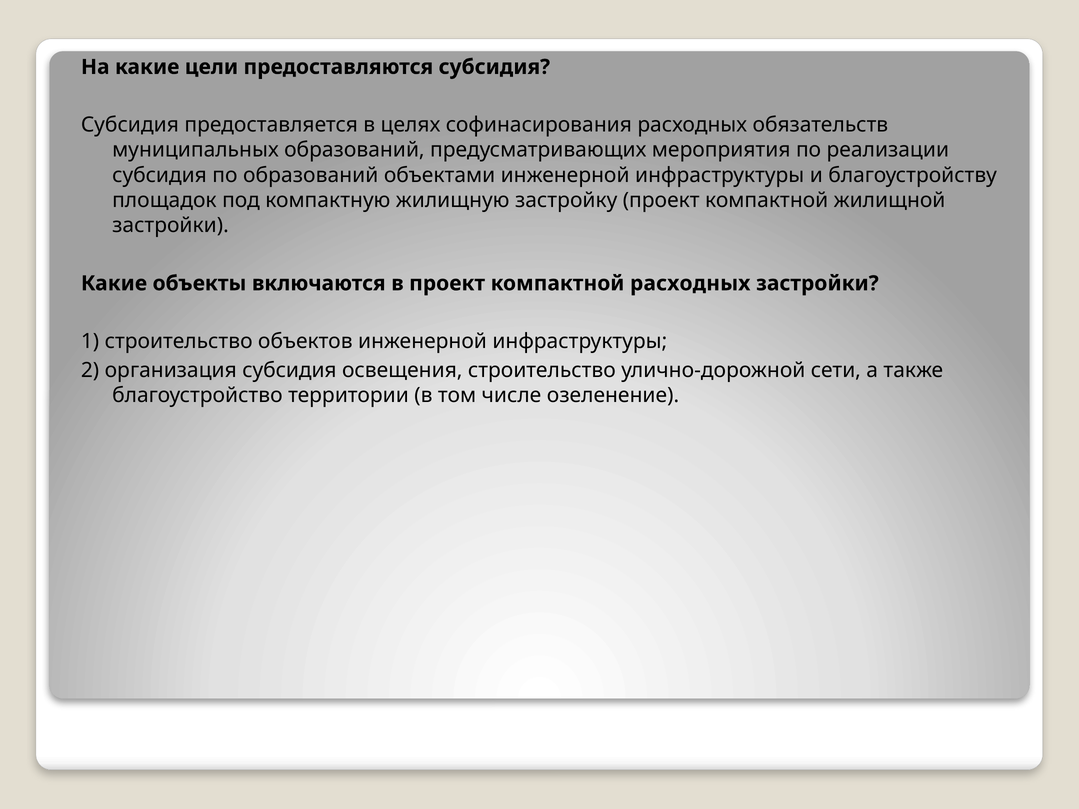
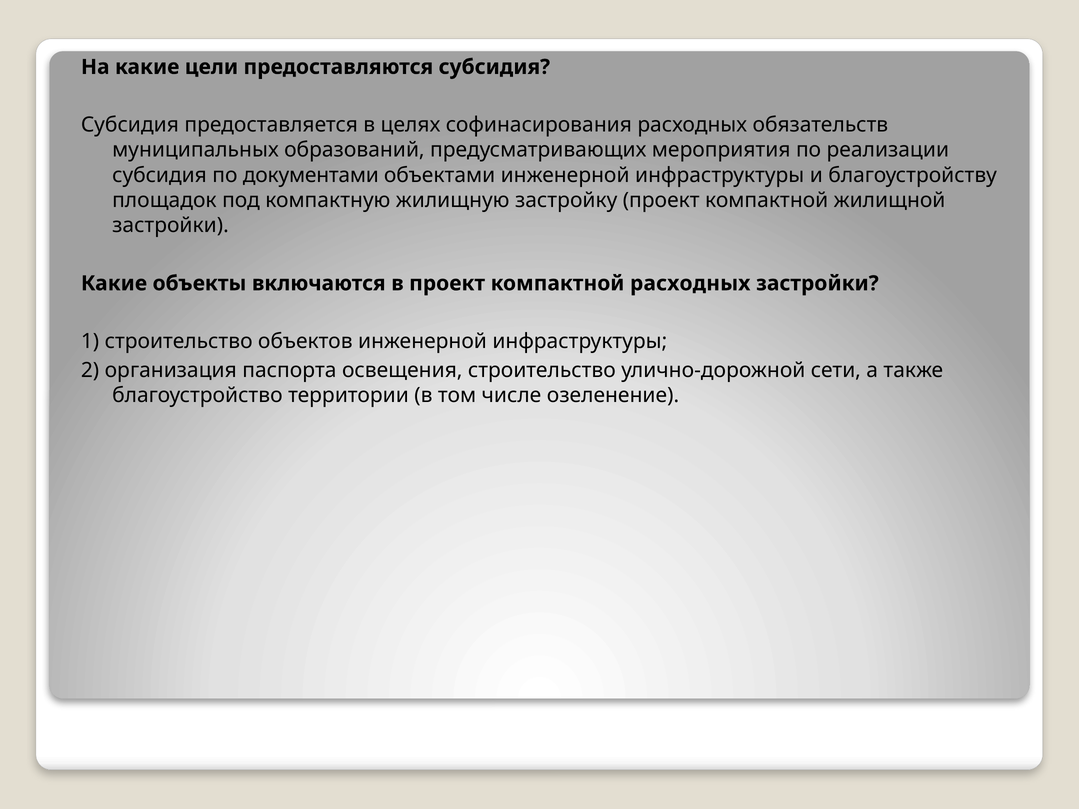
по образований: образований -> документами (311, 175)
организация субсидия: субсидия -> паспорта (289, 370)
